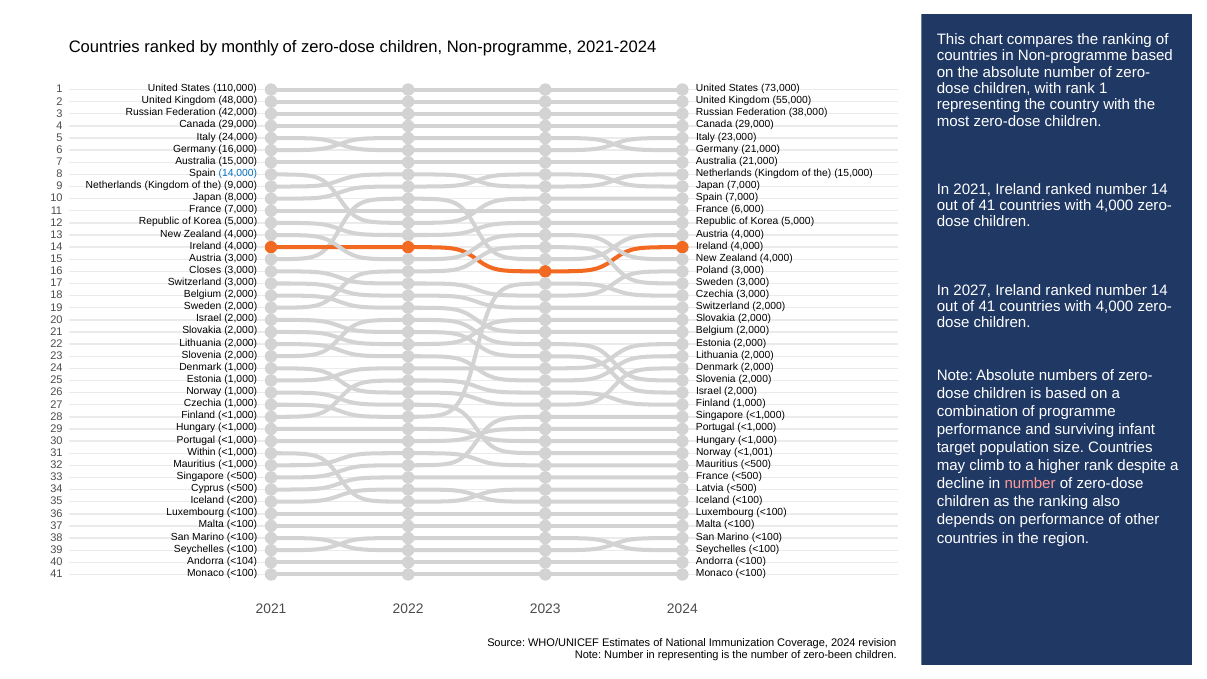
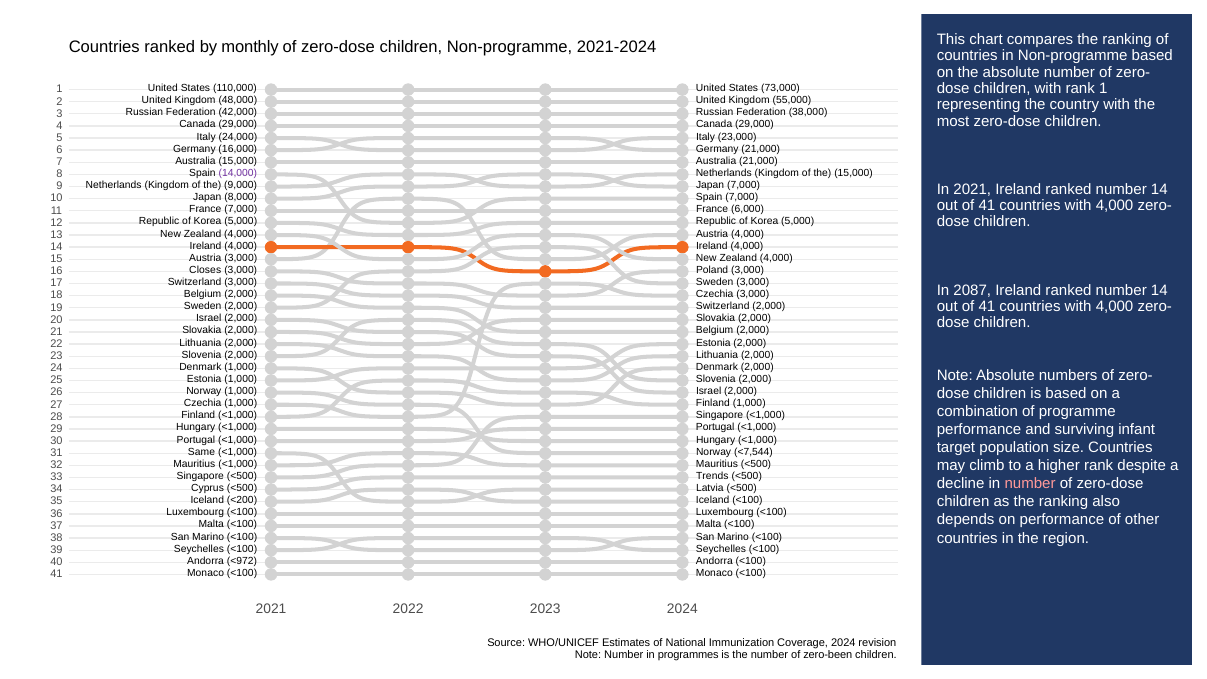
14,000 colour: blue -> purple (238, 173)
2027: 2027 -> 2087 (972, 290)
Within: Within -> Same (201, 452)
<1,001: <1,001 -> <7,544 (753, 452)
France: France -> Trends (712, 476)
<104: <104 -> <972 (242, 561)
in representing: representing -> programmes (688, 655)
